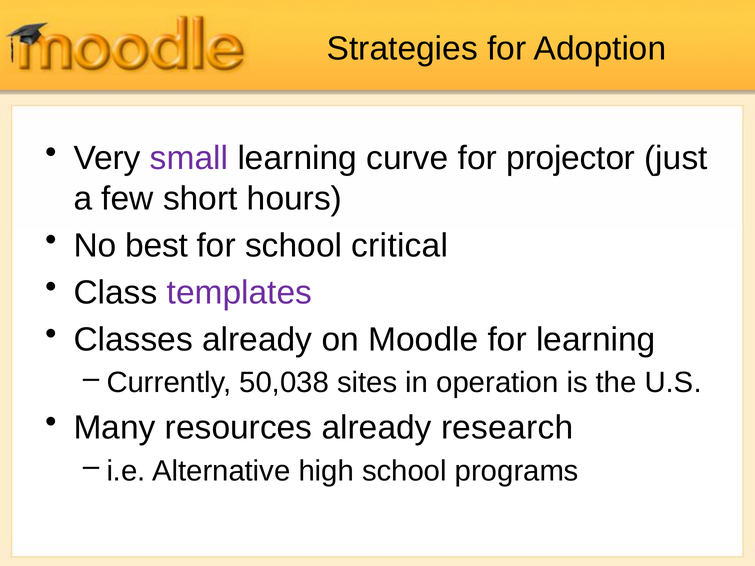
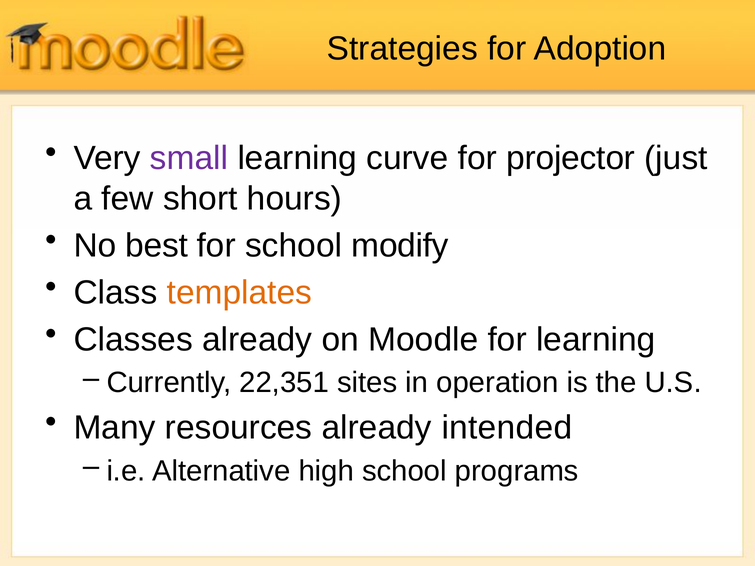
critical: critical -> modify (400, 246)
templates colour: purple -> orange (239, 293)
50,038: 50,038 -> 22,351 (284, 383)
research: research -> intended (507, 428)
